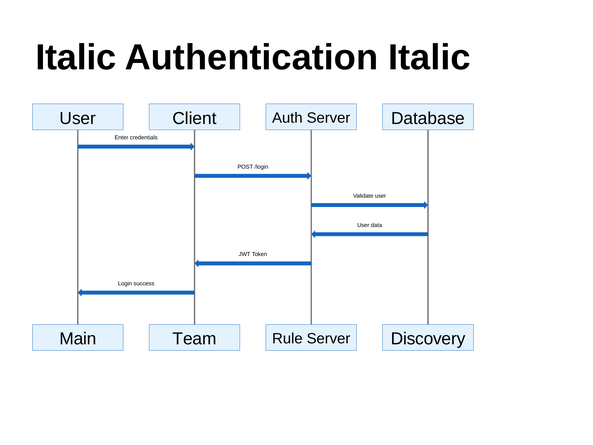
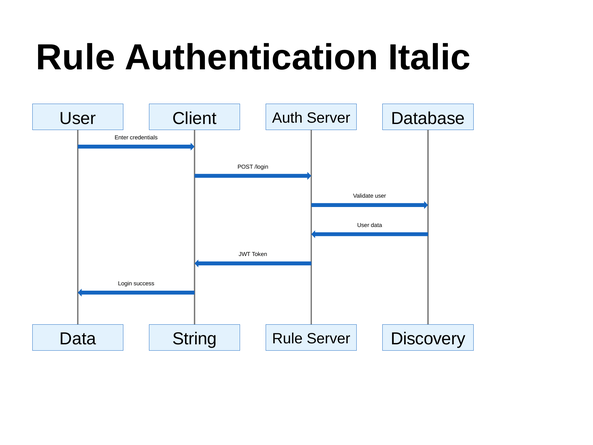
Italic: Italic -> Rule (76, 57)
Main: Main -> Data (78, 339)
Team: Team -> String (195, 339)
